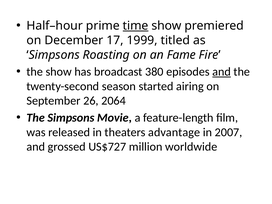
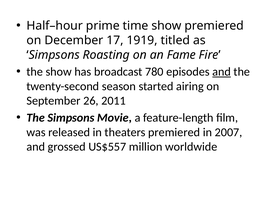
time underline: present -> none (136, 26)
1999: 1999 -> 1919 (142, 40)
380: 380 -> 780 (154, 72)
2064: 2064 -> 2011 (114, 101)
theaters advantage: advantage -> premiered (174, 132)
US$727: US$727 -> US$557 (107, 147)
